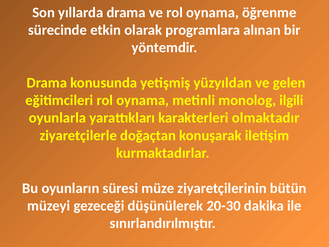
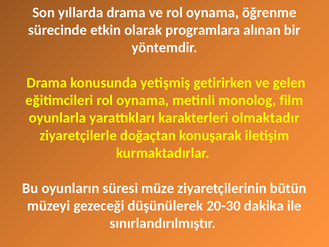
yüzyıldan: yüzyıldan -> getirirken (223, 83)
ilgili: ilgili -> film (291, 100)
